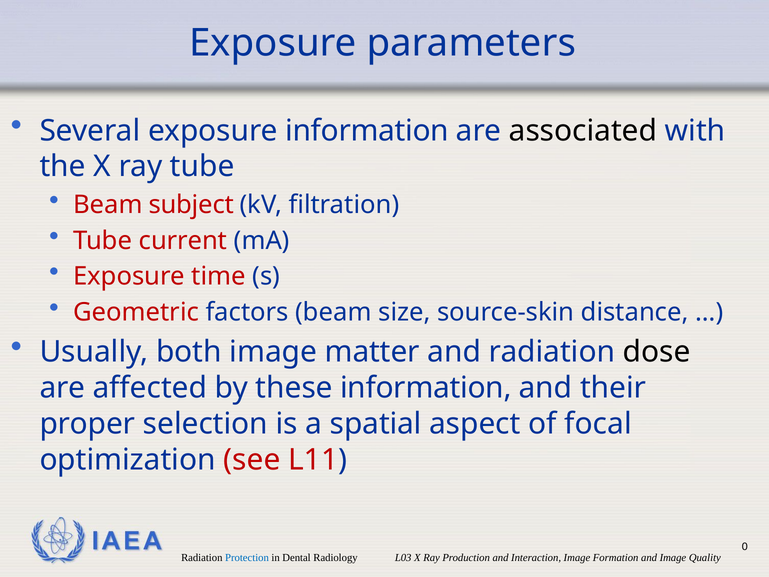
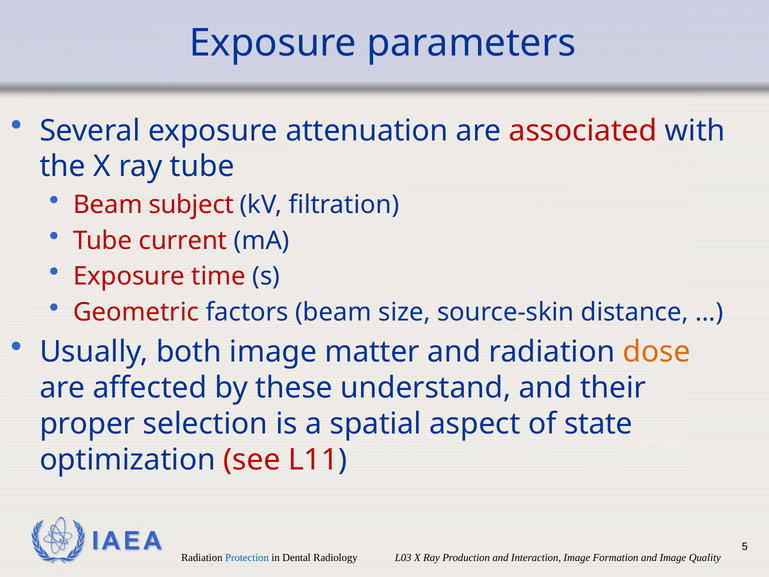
exposure information: information -> attenuation (367, 131)
associated colour: black -> red (583, 131)
dose colour: black -> orange (657, 352)
these information: information -> understand (426, 388)
focal: focal -> state (598, 424)
0: 0 -> 5 (745, 547)
